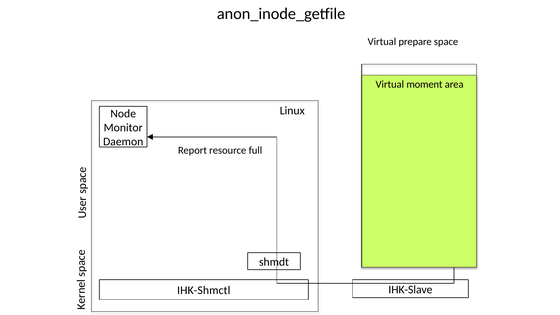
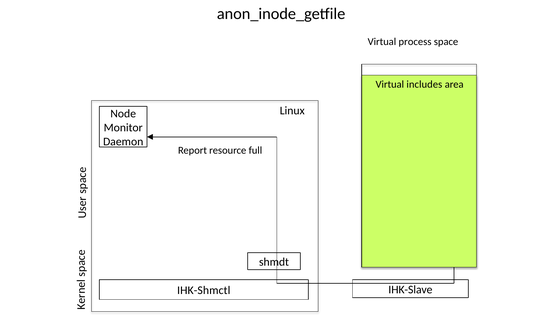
Virtual prepare: prepare -> process (415, 42)
moment: moment -> includes (424, 84)
